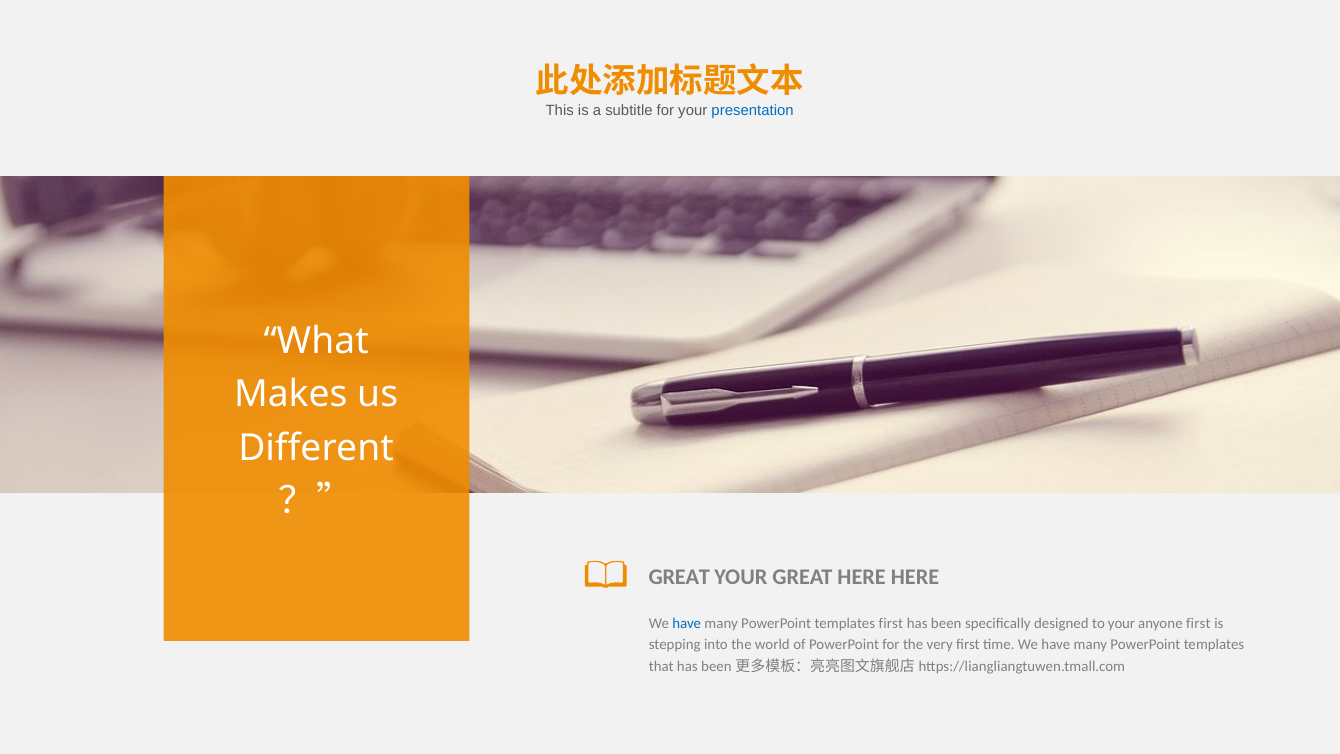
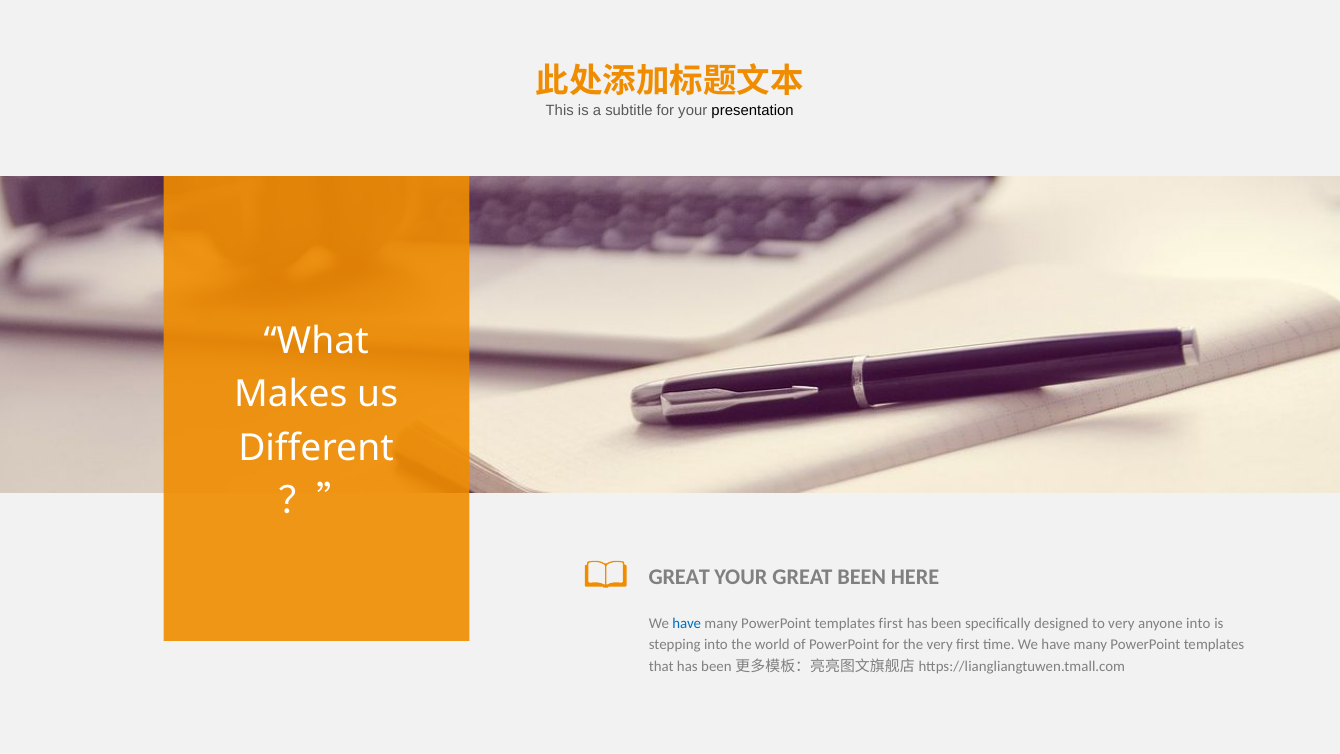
presentation colour: blue -> black (753, 110)
GREAT HERE: HERE -> BEEN (862, 577)
to your: your -> very (1121, 623)
anyone first: first -> into (1198, 623)
